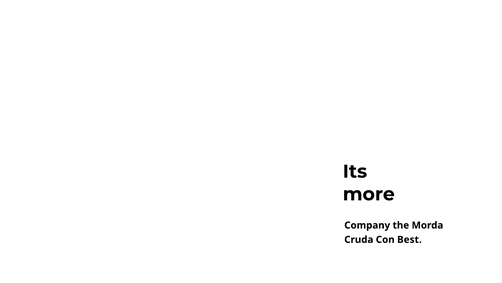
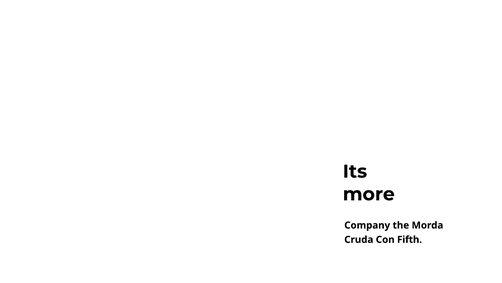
Best: Best -> Fifth (410, 239)
